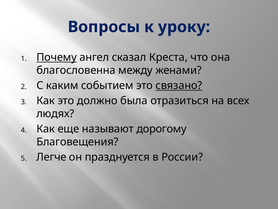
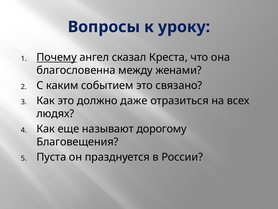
связано underline: present -> none (179, 85)
была: была -> даже (134, 101)
Легче: Легче -> Пуста (51, 157)
